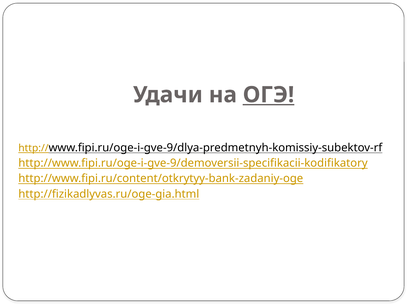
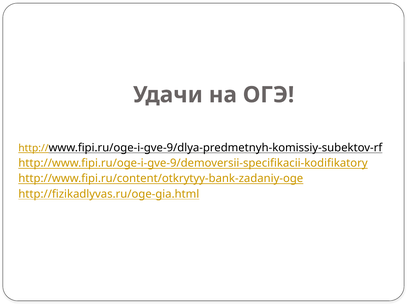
ОГЭ underline: present -> none (269, 95)
